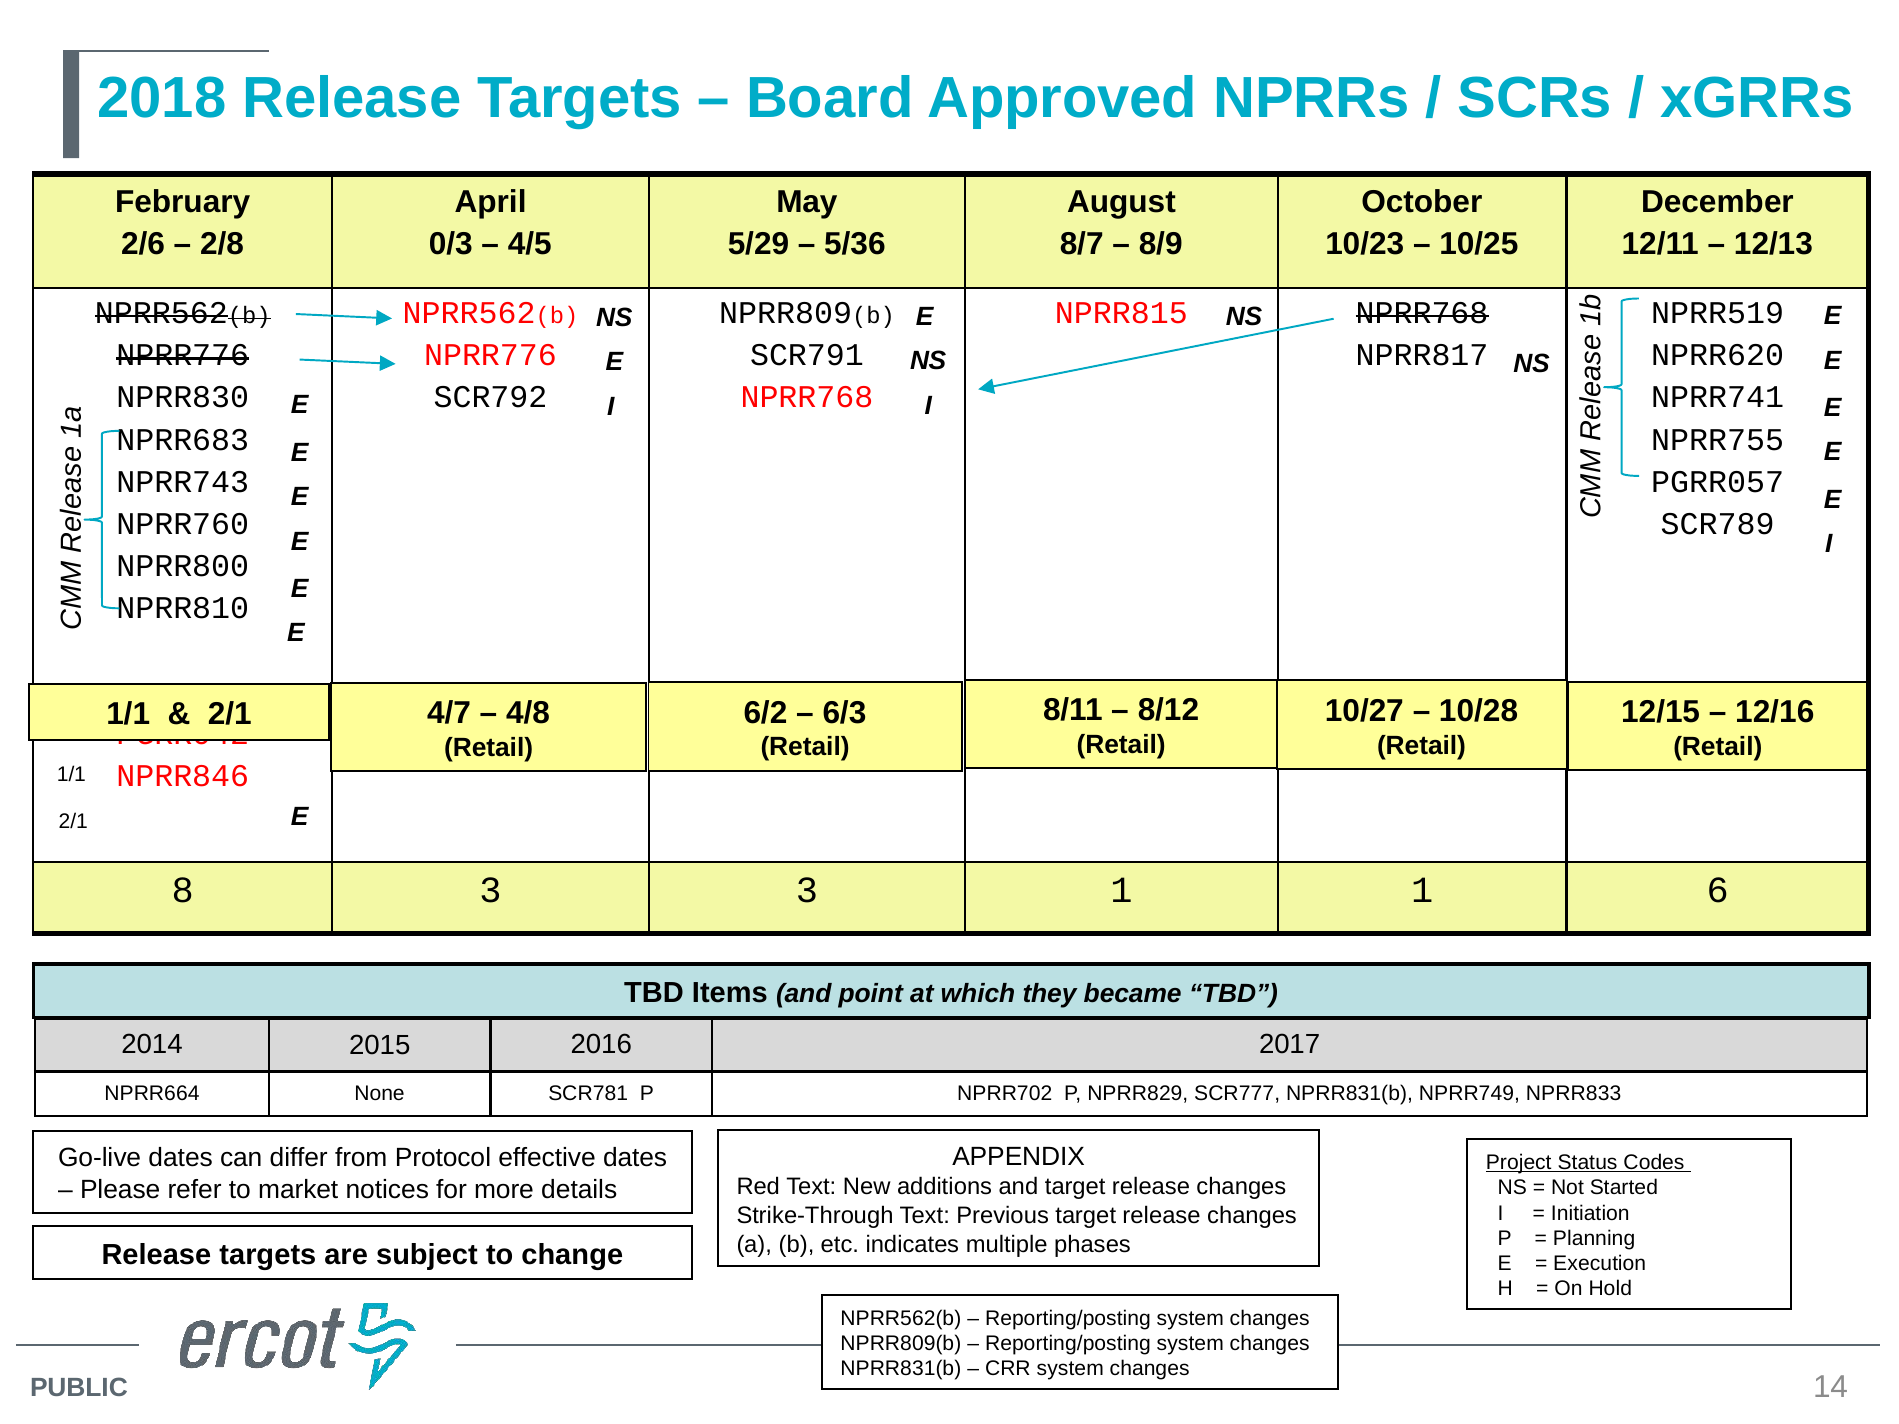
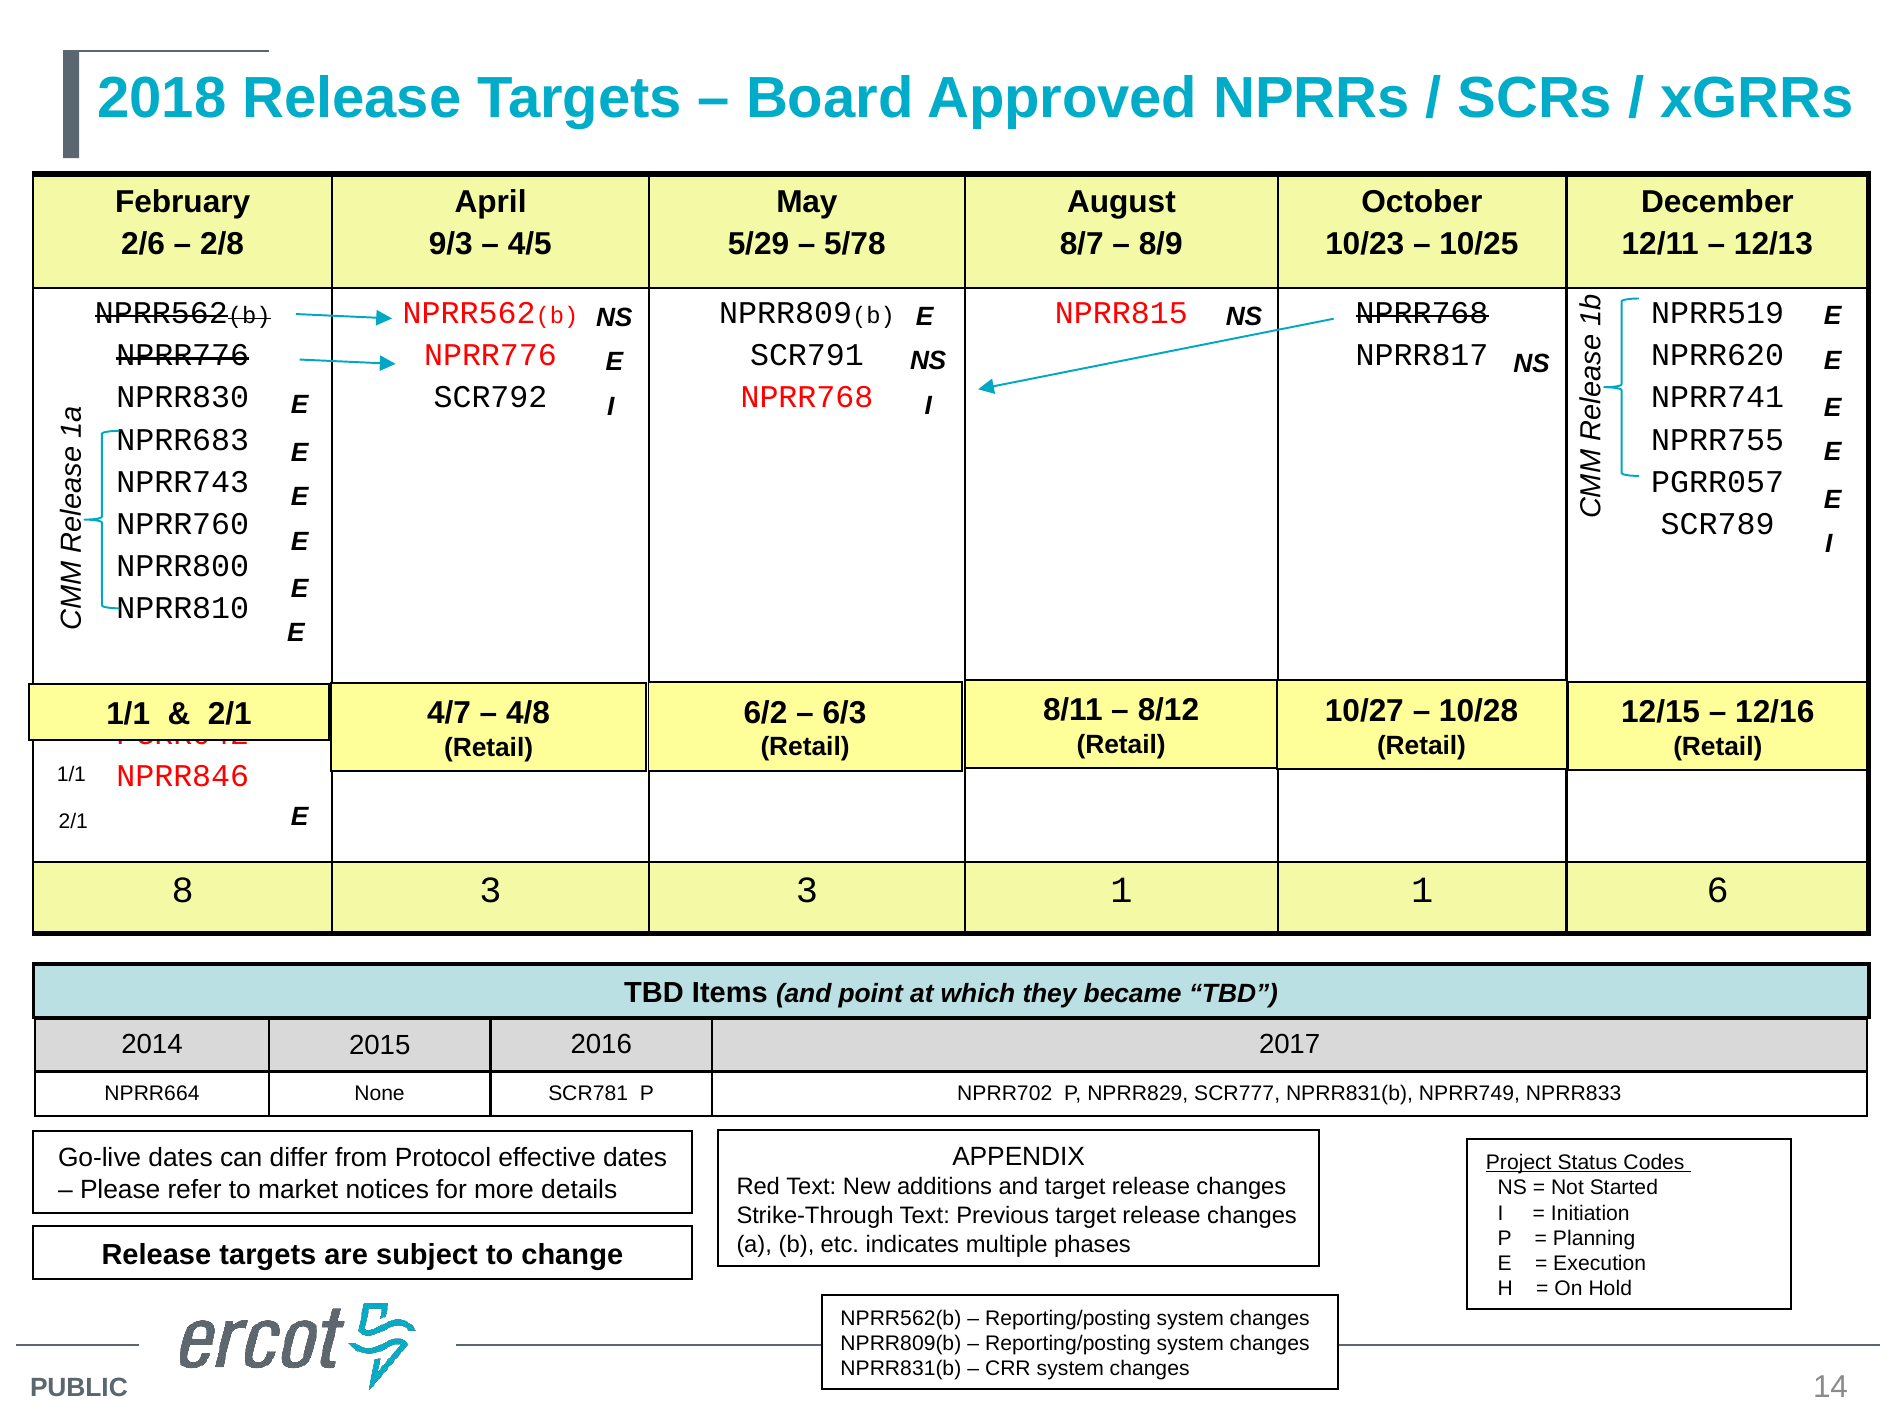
0/3: 0/3 -> 9/3 (451, 244)
5/36: 5/36 -> 5/78 (855, 244)
